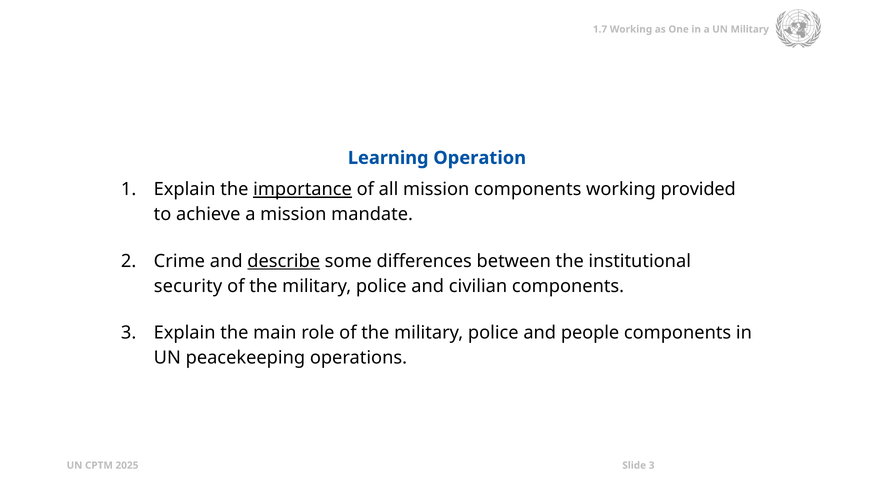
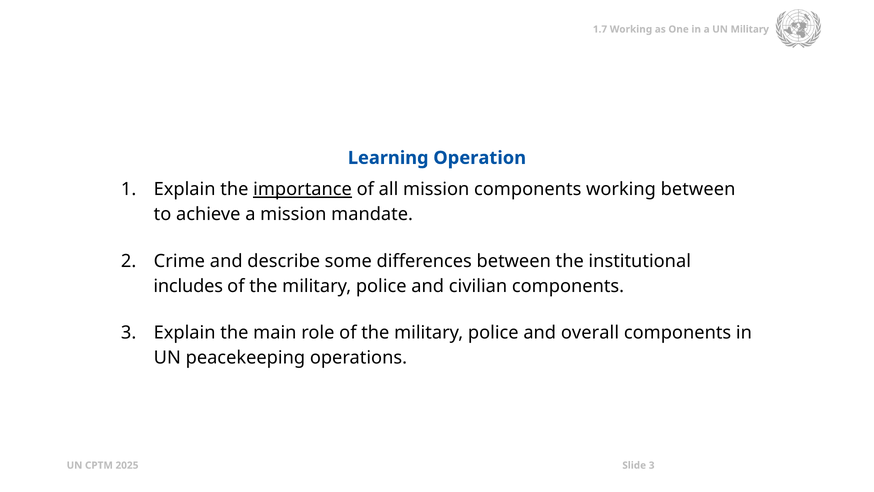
working provided: provided -> between (698, 189)
describe underline: present -> none (284, 261)
security: security -> includes (188, 286)
people: people -> overall (590, 333)
